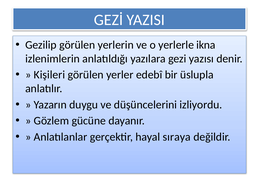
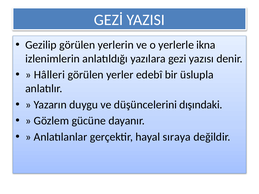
Kişileri: Kişileri -> Hâlleri (49, 75)
izliyordu: izliyordu -> dışındaki (201, 105)
